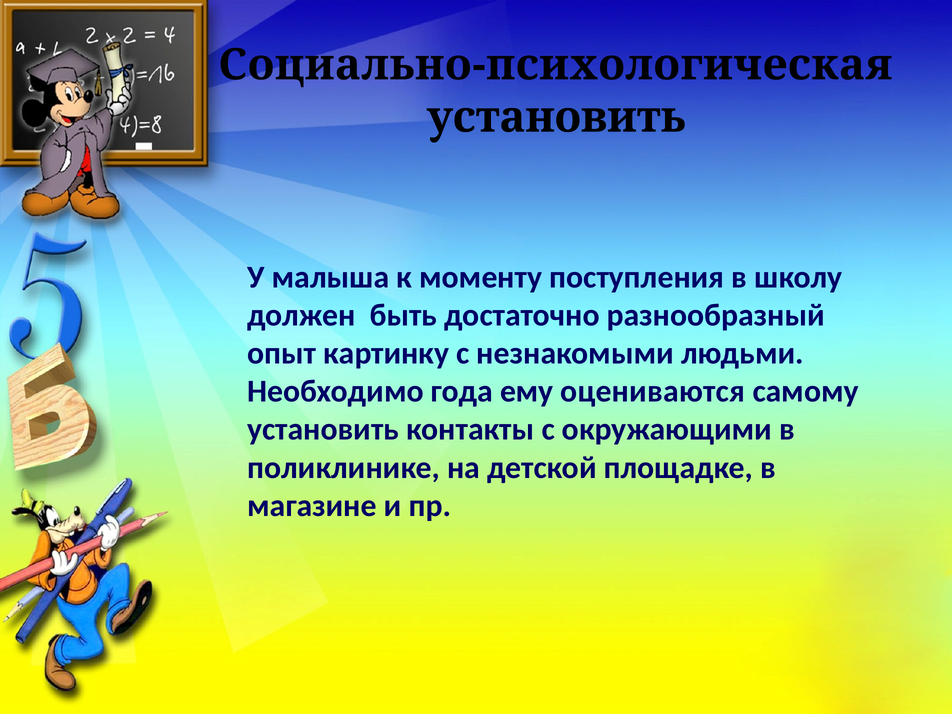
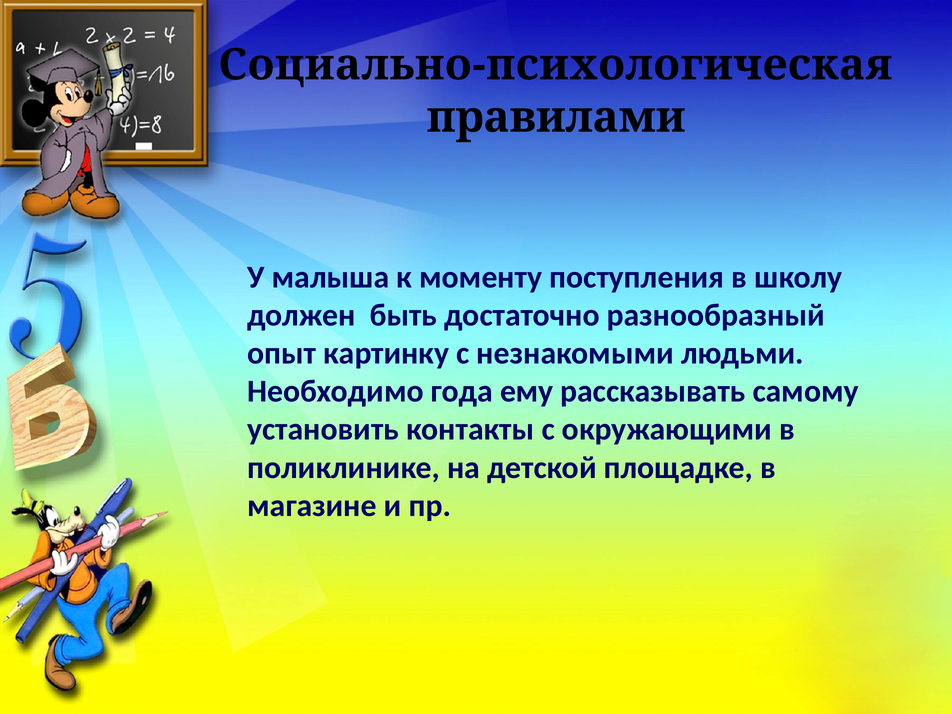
установить: установить -> правилами (556, 117)
оцениваются: оцениваются -> рассказывать (653, 391)
